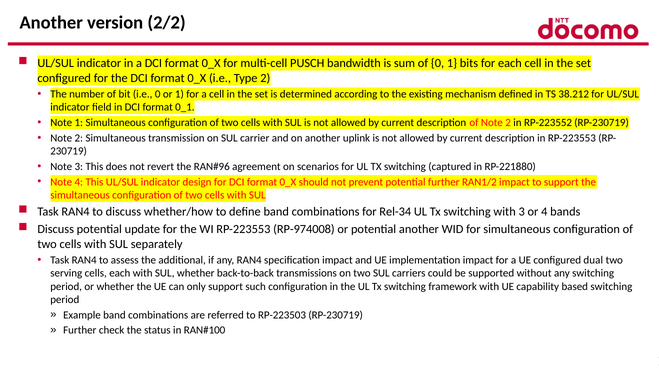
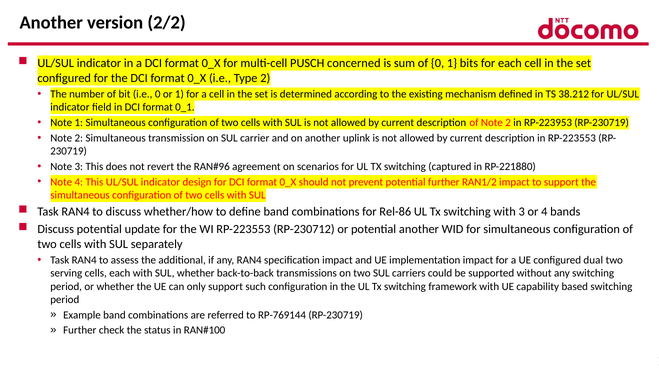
bandwidth: bandwidth -> concerned (354, 63)
RP-223552: RP-223552 -> RP-223953 (548, 123)
Rel-34: Rel-34 -> Rel-86 (395, 212)
RP-974008: RP-974008 -> RP-230712 (304, 229)
RP-223503: RP-223503 -> RP-769144 (282, 315)
